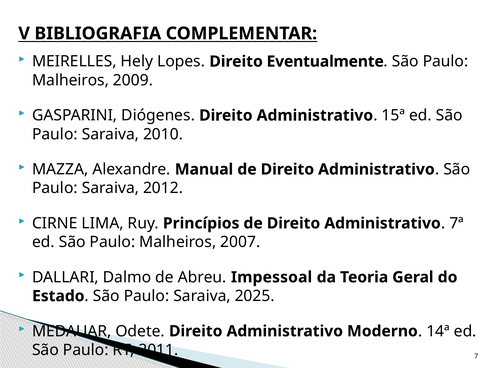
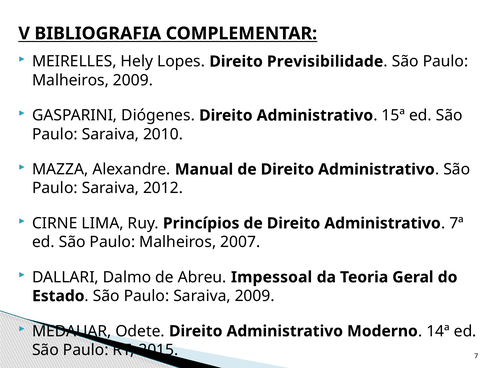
Eventualmente: Eventualmente -> Previsibilidade (325, 61)
Saraiva 2025: 2025 -> 2009 (255, 296)
2011: 2011 -> 2015 (158, 349)
